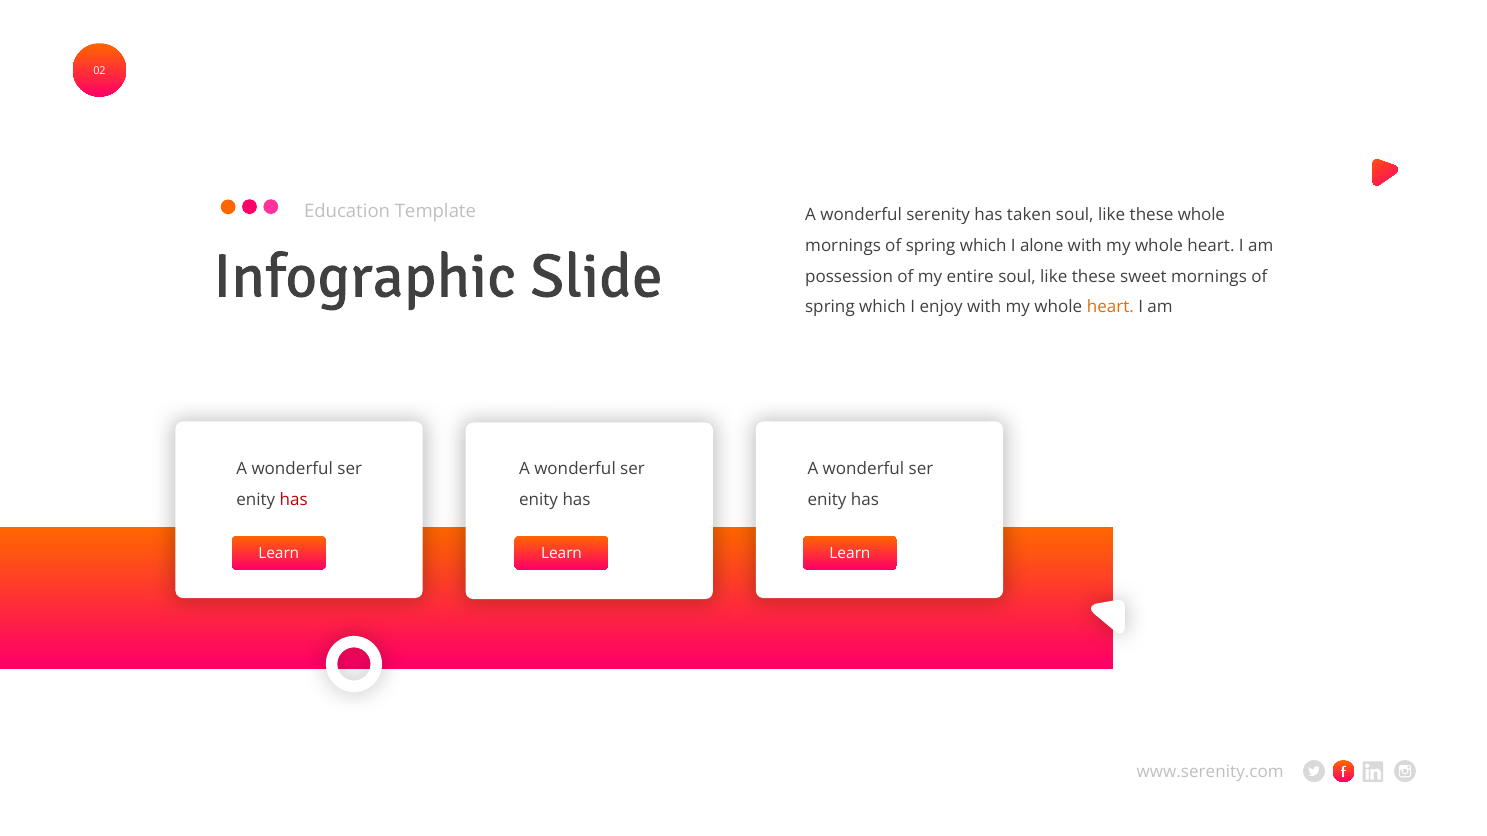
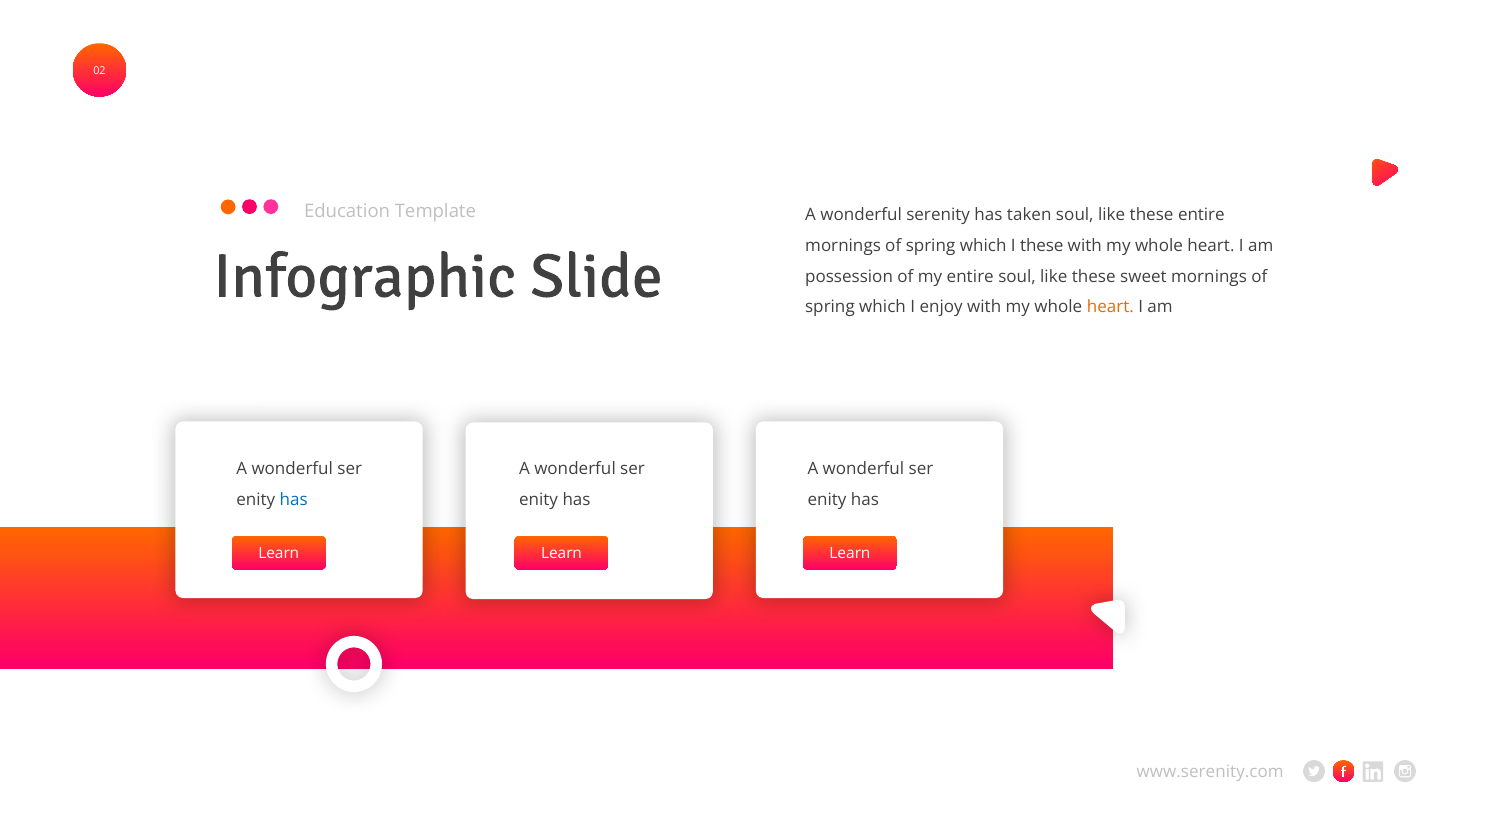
these whole: whole -> entire (1201, 215)
I alone: alone -> these (1042, 246)
has colour: red -> blue (294, 500)
